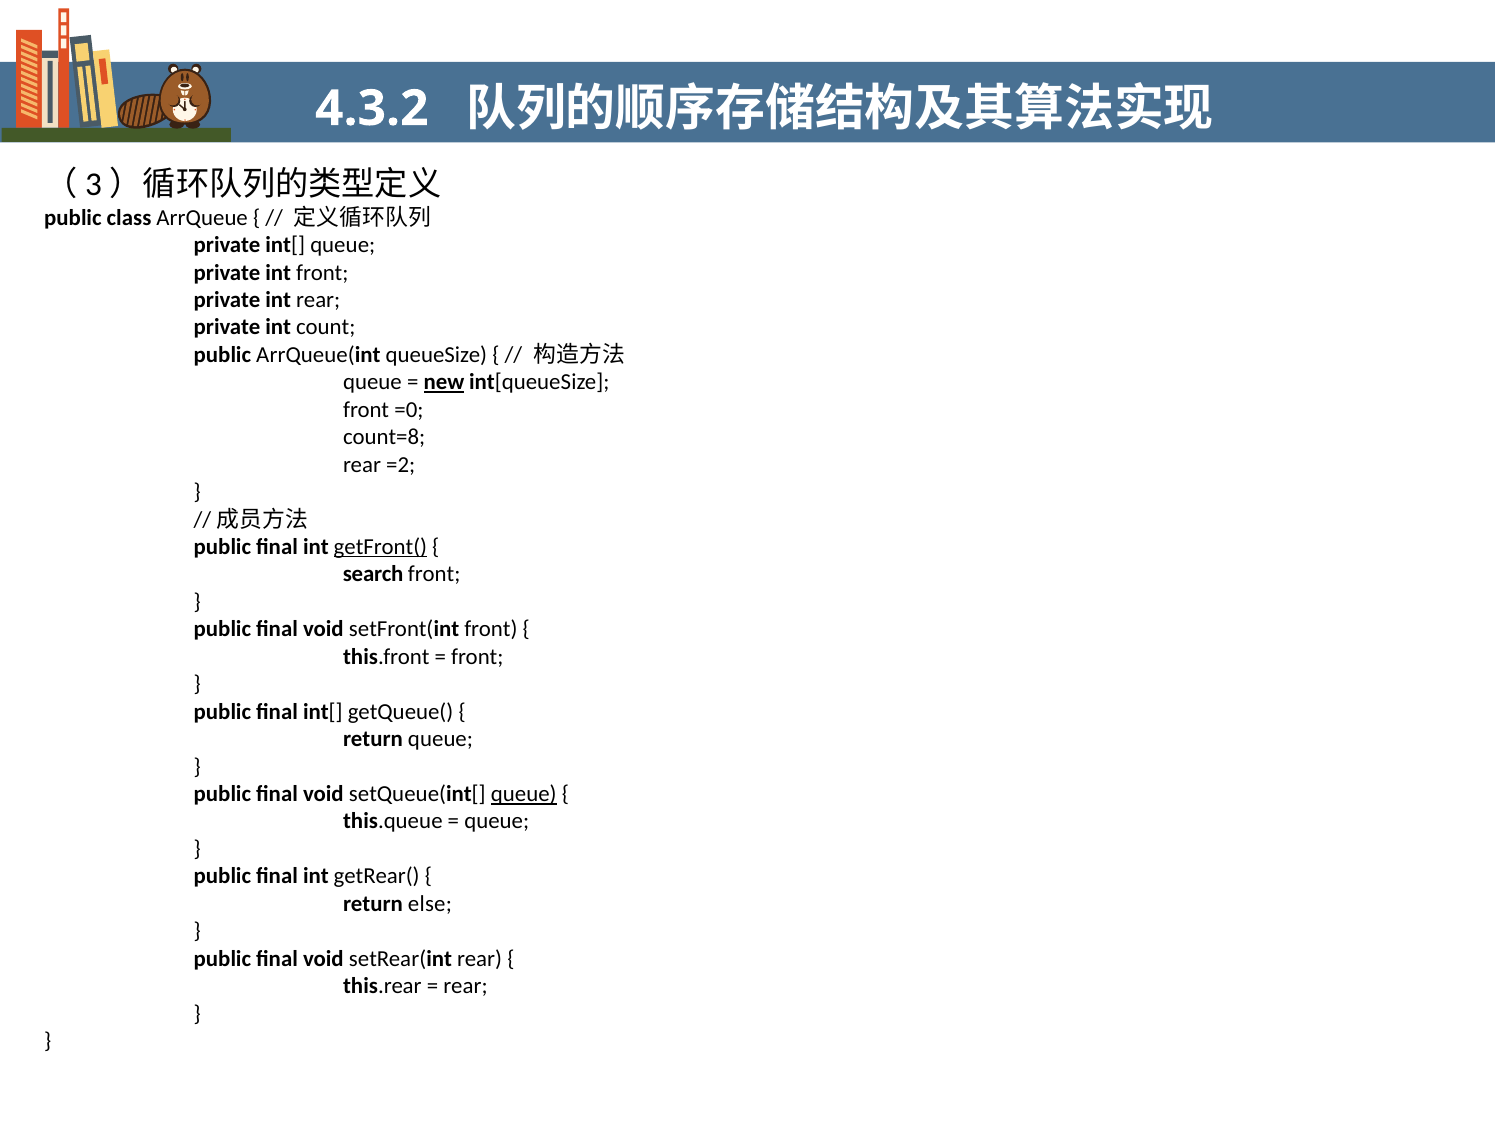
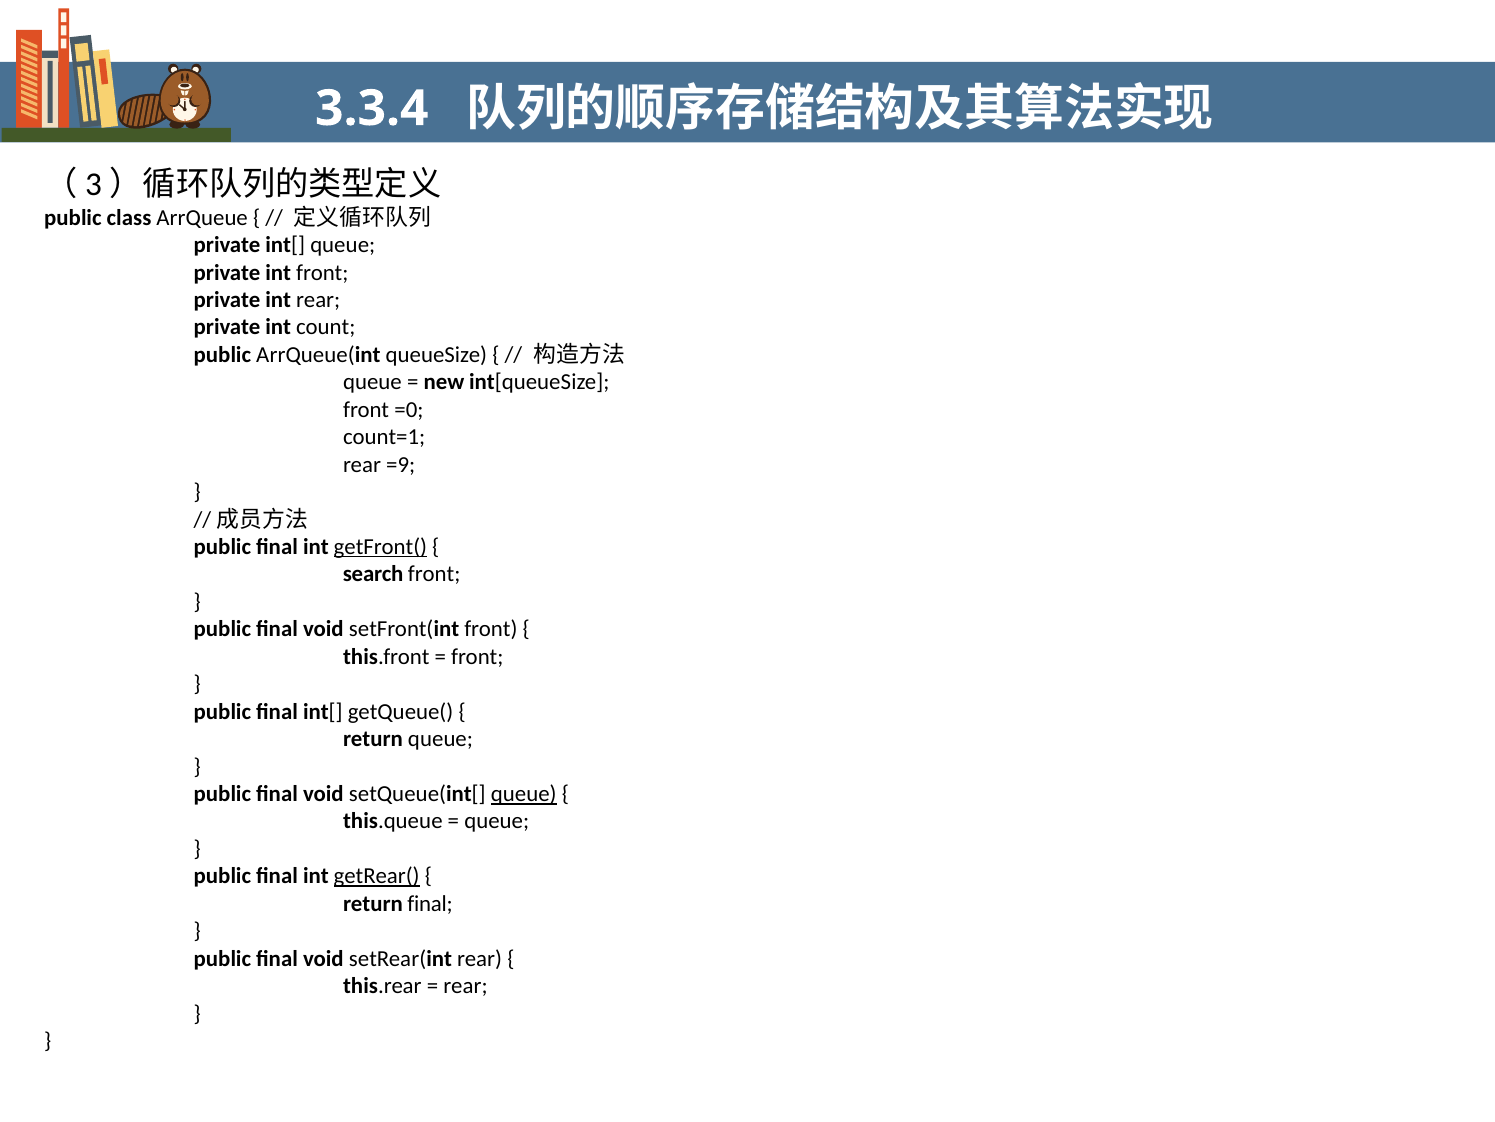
4.3.2: 4.3.2 -> 3.3.4 (372, 109)
new underline: present -> none (444, 382)
count=8: count=8 -> count=1 (384, 437)
=2: =2 -> =9 (401, 464)
getRear( underline: none -> present (377, 876)
return else: else -> final (430, 903)
